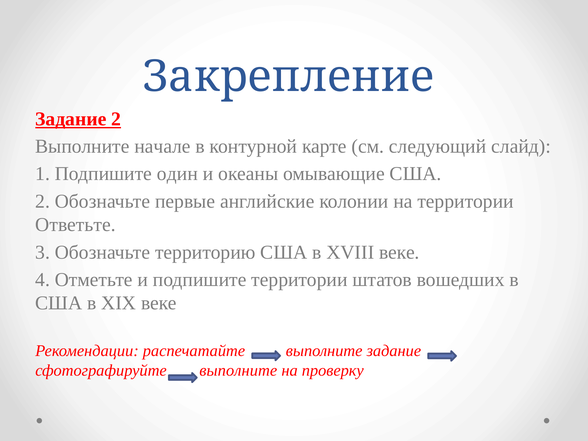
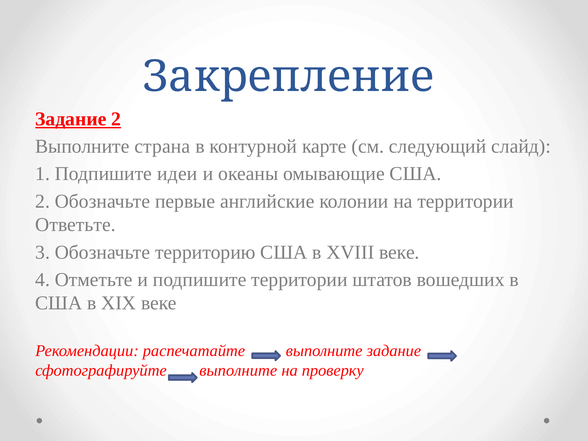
начале: начале -> страна (162, 146)
один: один -> идеи (177, 174)
